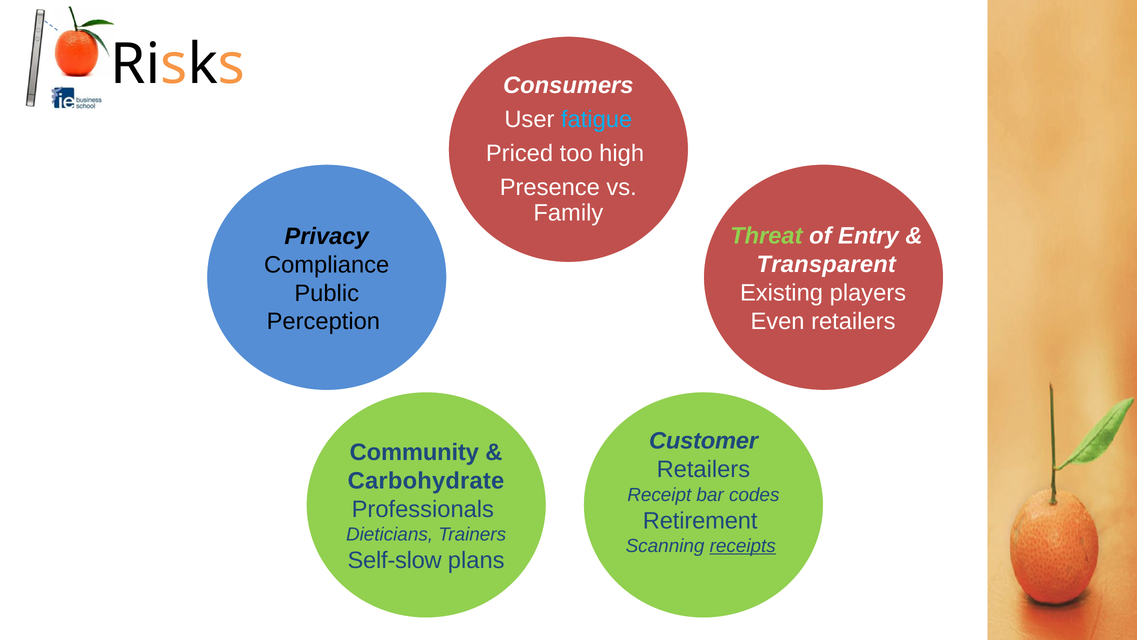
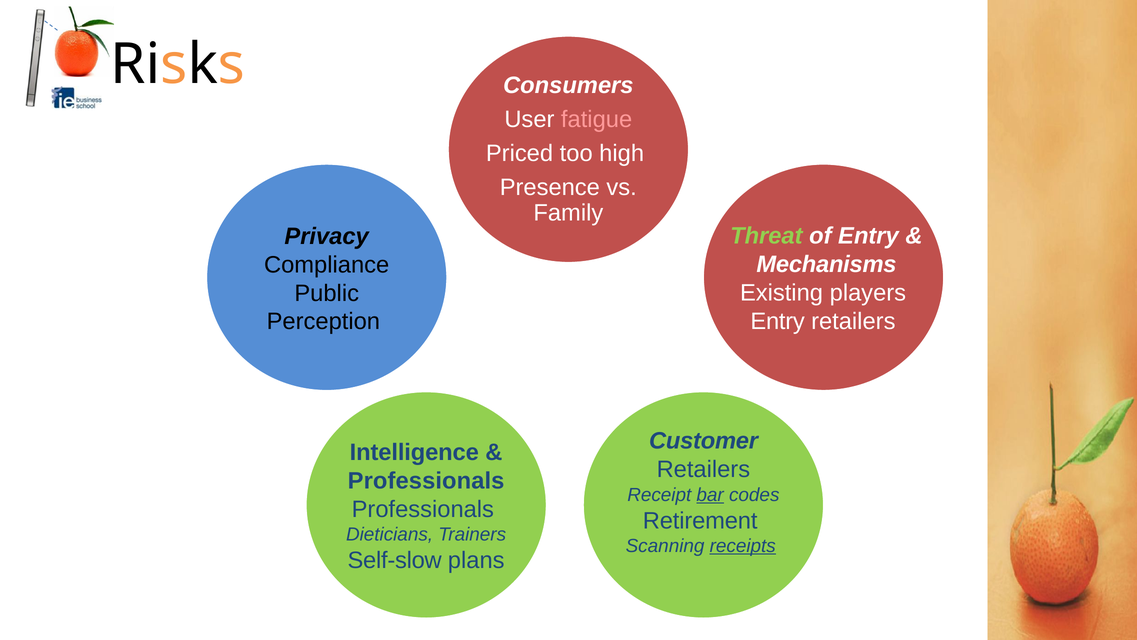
fatigue colour: light blue -> pink (597, 119)
Transparent: Transparent -> Mechanisms (826, 264)
Even: Even -> Entry (778, 321)
Community: Community -> Intelligence (414, 452)
Carbohydrate: Carbohydrate -> Professionals (426, 481)
bar underline: none -> present (710, 495)
